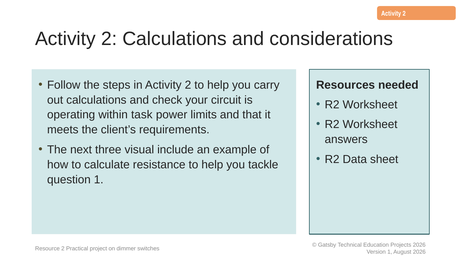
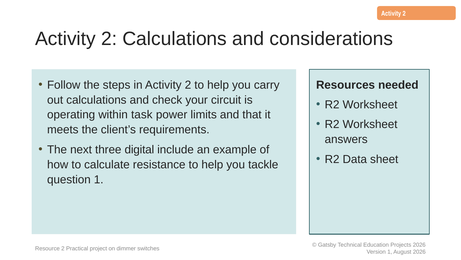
visual: visual -> digital (139, 149)
